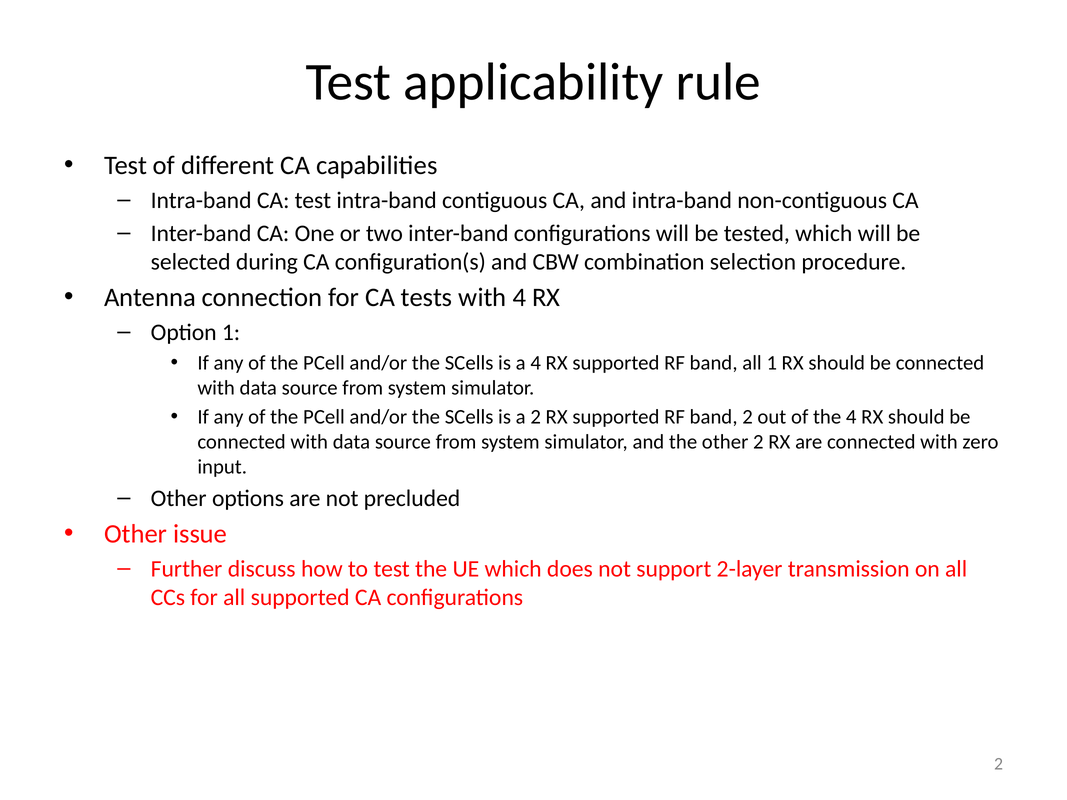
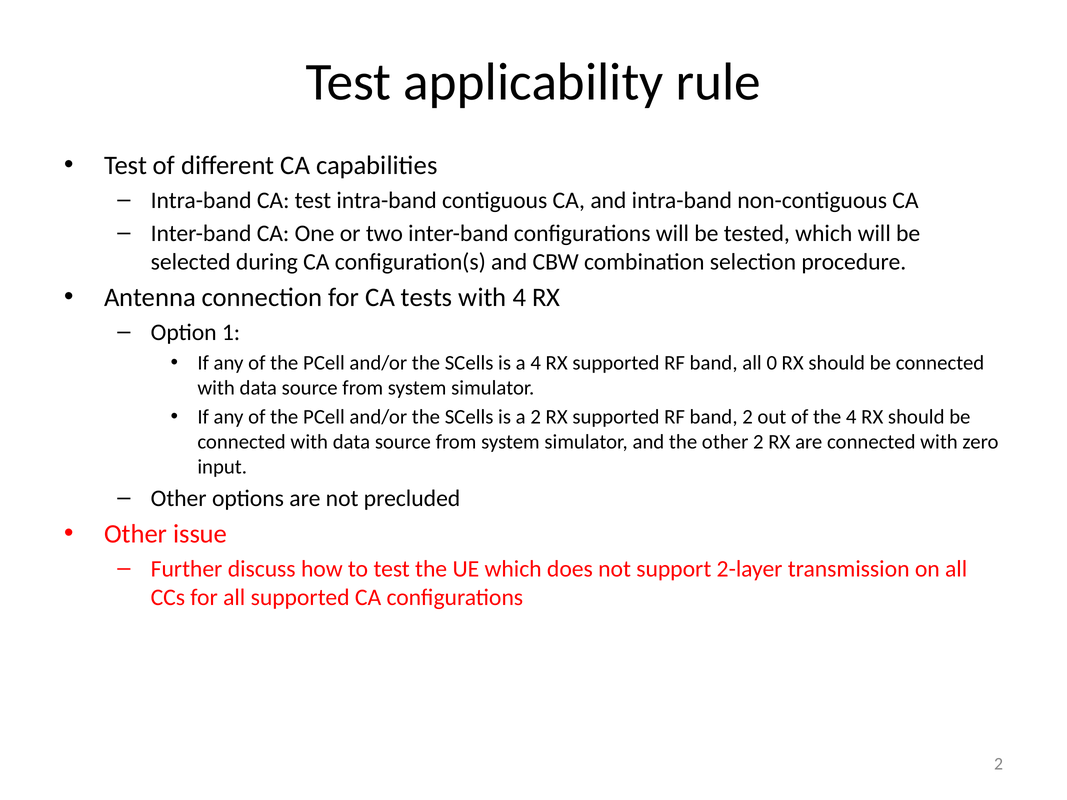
all 1: 1 -> 0 (772, 363)
